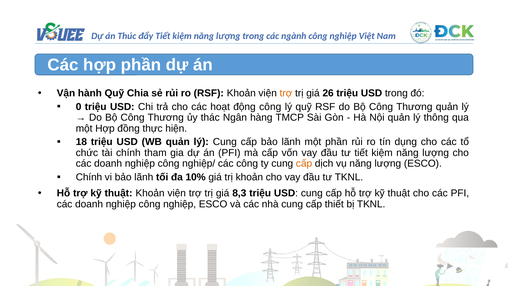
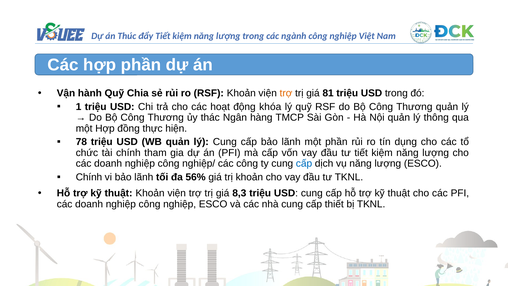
26: 26 -> 81 (328, 93)
0: 0 -> 1 (79, 107)
động công: công -> khóa (270, 107)
18: 18 -> 78 (81, 142)
cấp colour: orange -> blue (304, 164)
10%: 10% -> 56% (196, 177)
